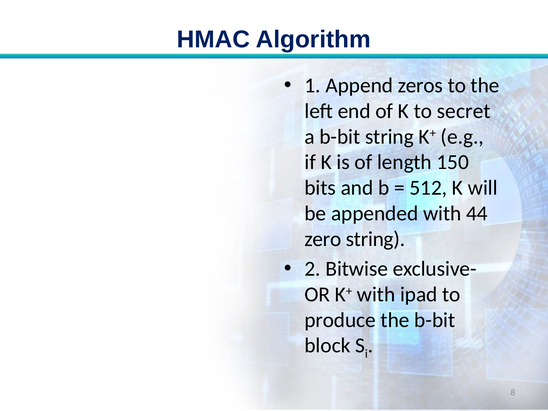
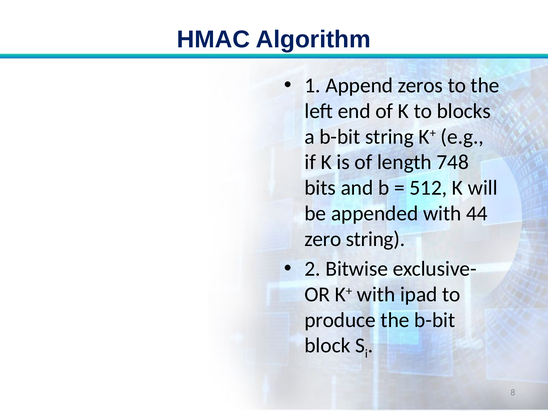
secret: secret -> blocks (464, 111)
150: 150 -> 748 (453, 162)
